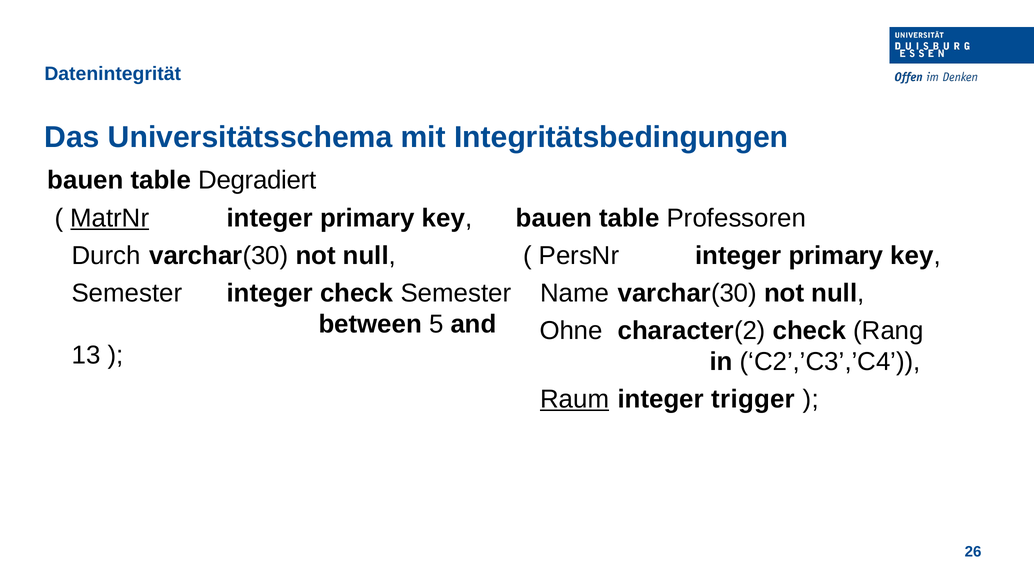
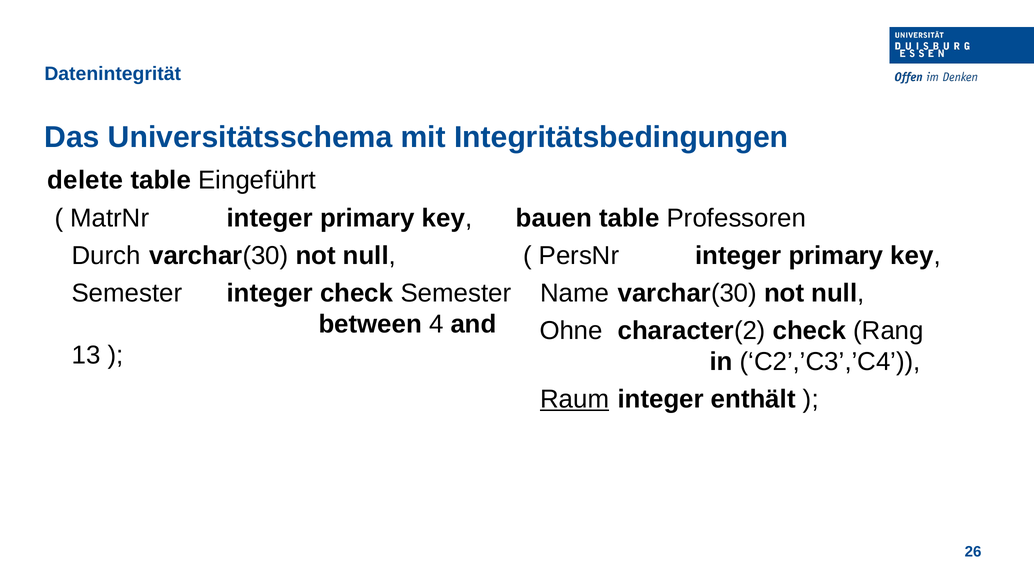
bauen: bauen -> delete (85, 180)
Degradiert: Degradiert -> Eingeführt (257, 180)
MatrNr underline: present -> none (110, 218)
5: 5 -> 4 (436, 324)
trigger: trigger -> enthält (753, 399)
